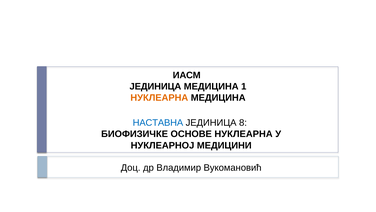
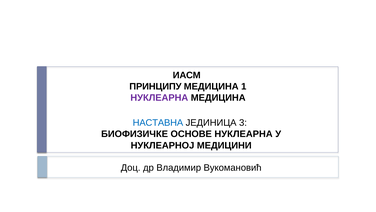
ЈЕДИНИЦА: ЈЕДИНИЦА -> ПРИНЦИПУ (155, 86)
НУКЛЕАРНА colour: orange -> purple (159, 98)
8: 8 -> 3 (243, 123)
